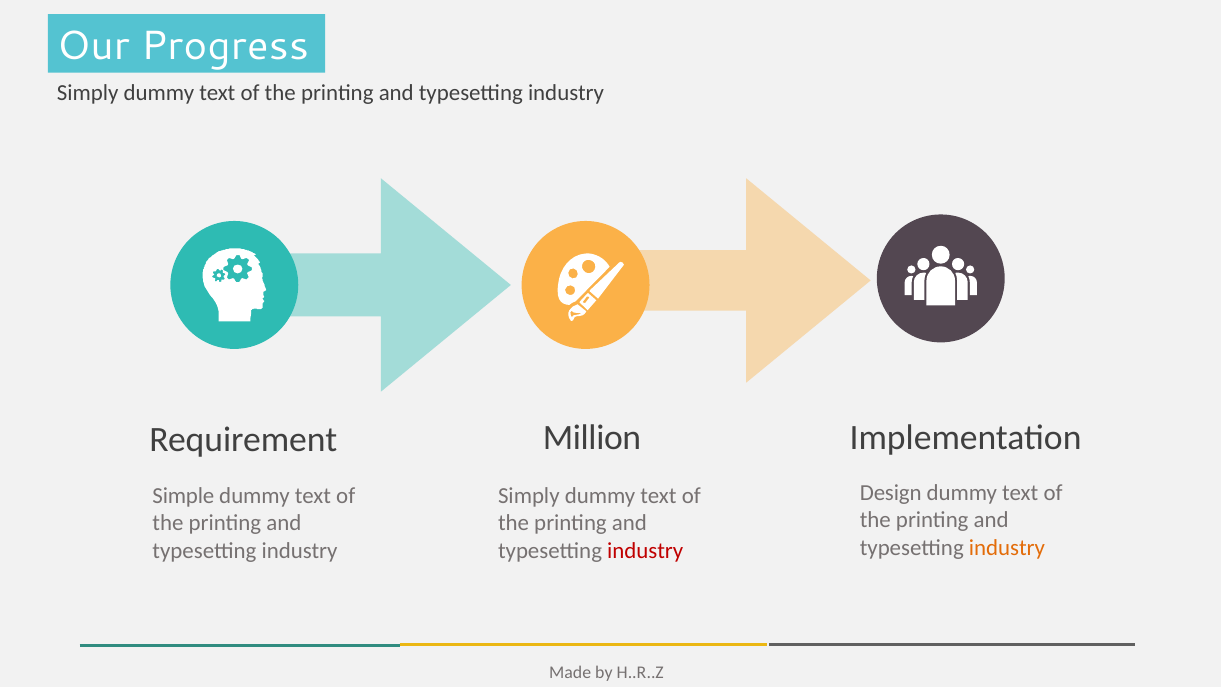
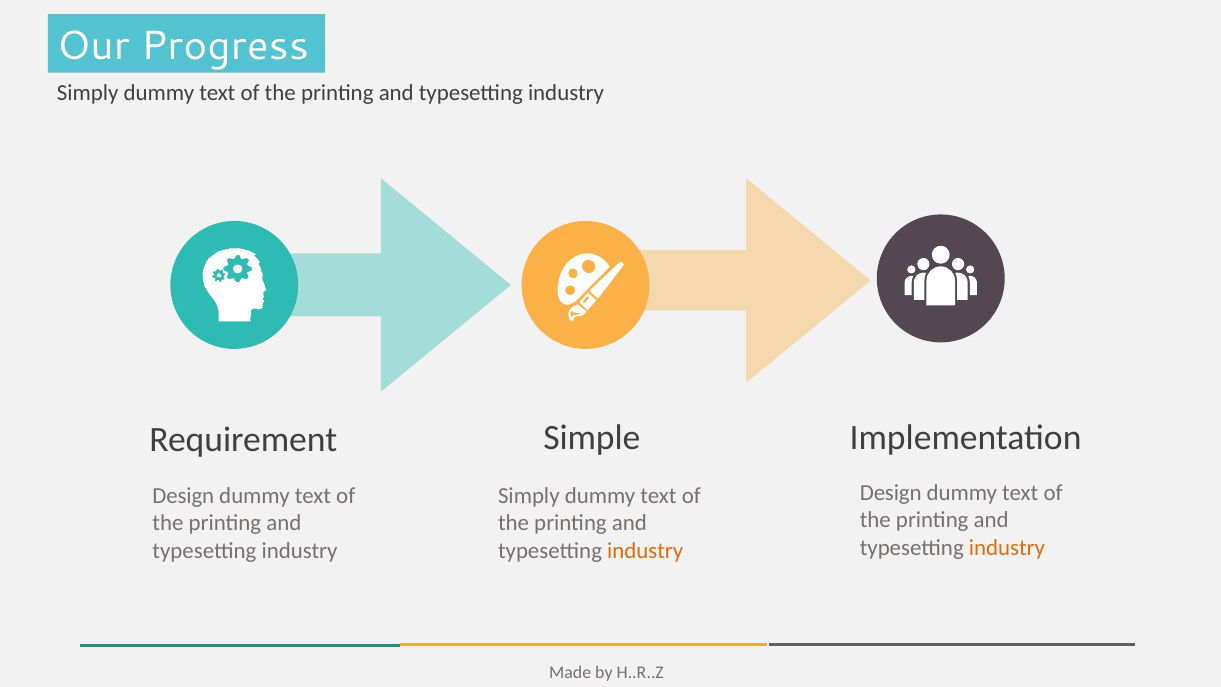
Million: Million -> Simple (592, 438)
Simple: Simple -> Design (183, 495)
industry colour: red -> orange (645, 550)
